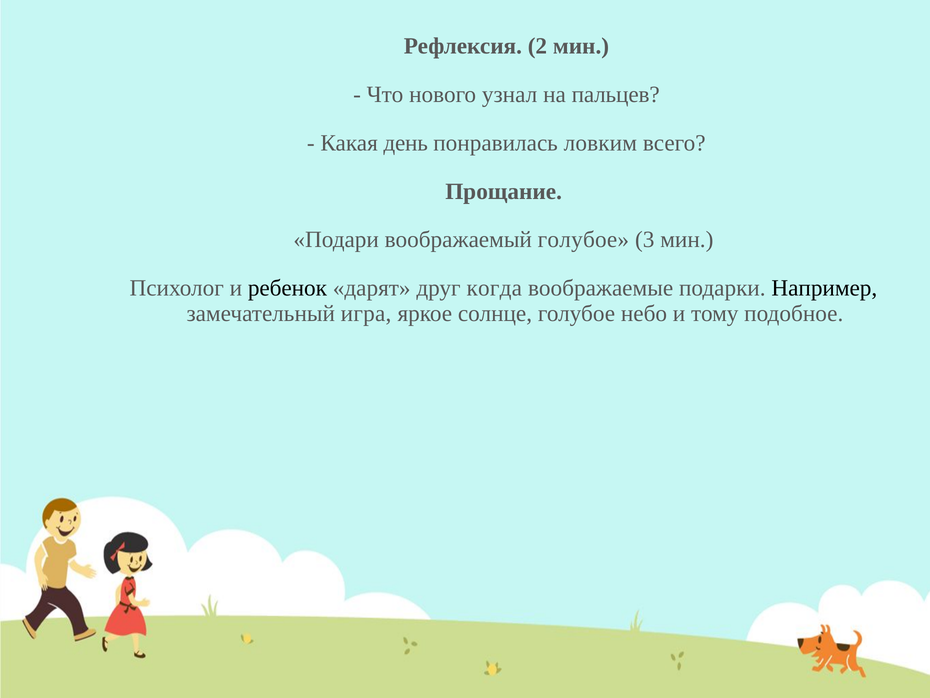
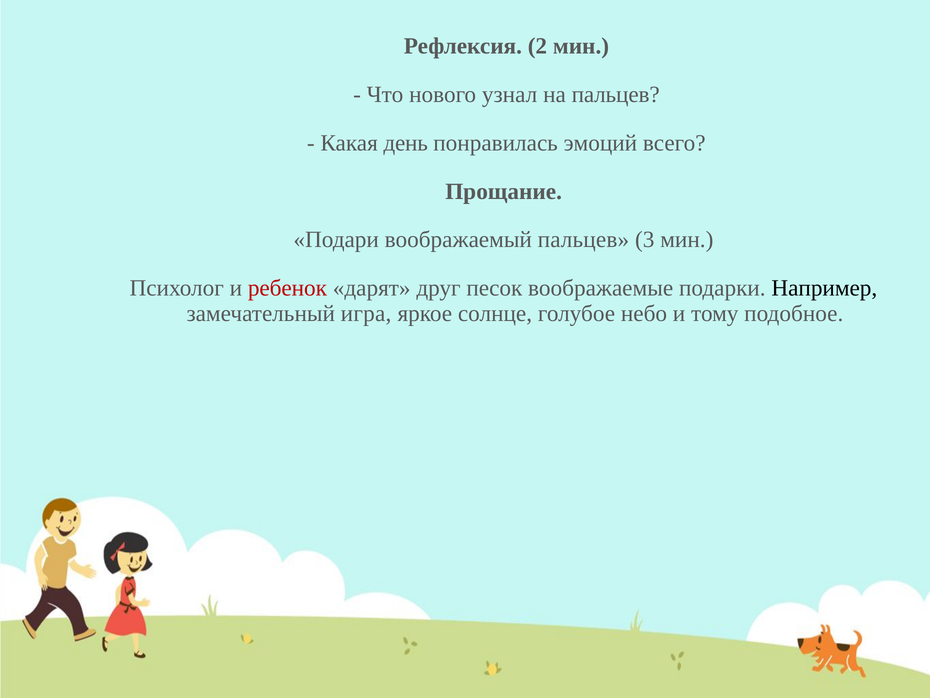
ловким: ловким -> эмоций (600, 143)
воображаемый голубое: голубое -> пальцев (583, 240)
ребенок colour: black -> red (287, 288)
когда: когда -> песок (494, 288)
